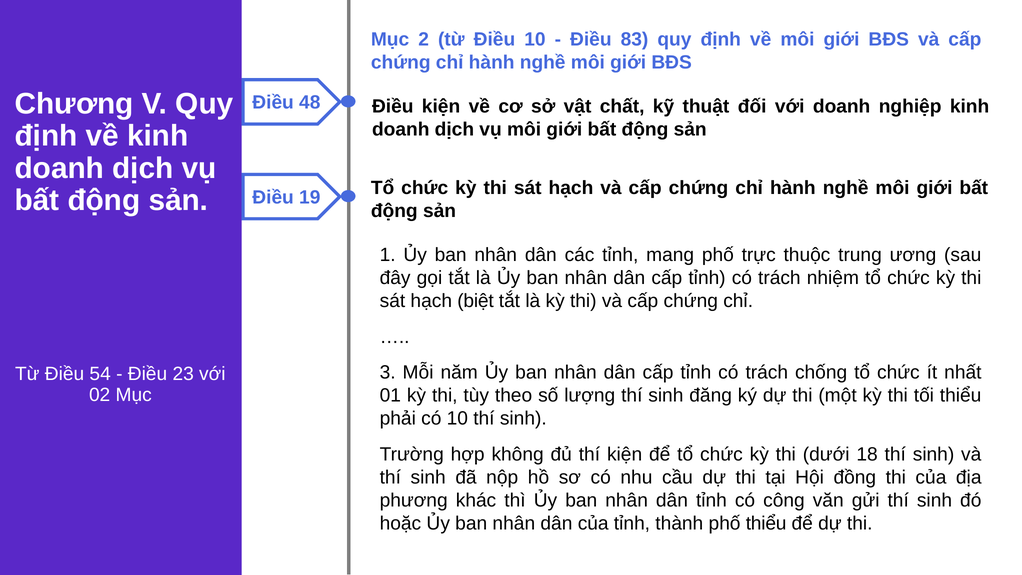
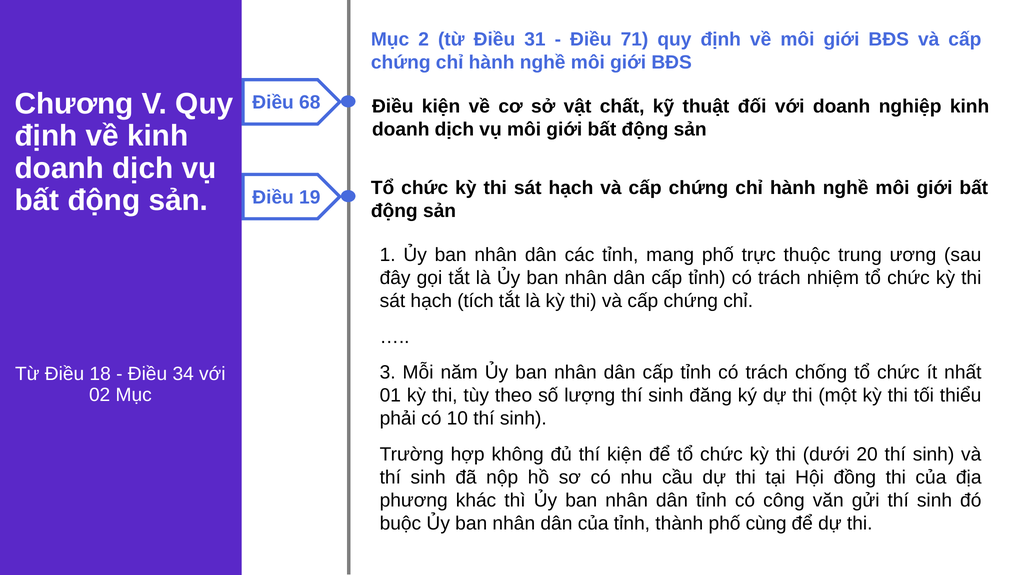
Điều 10: 10 -> 31 (535, 39)
83: 83 -> 71 (634, 39)
48: 48 -> 68 (310, 103)
biệt: biệt -> tích (476, 301)
54: 54 -> 18 (100, 374)
23: 23 -> 34 (183, 374)
18: 18 -> 20 (867, 454)
hoặc: hoặc -> buộc (400, 523)
phố thiểu: thiểu -> cùng (766, 523)
